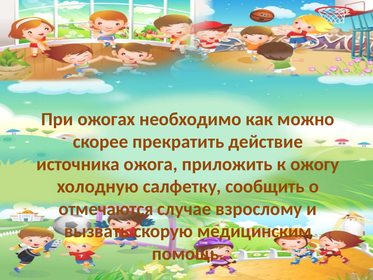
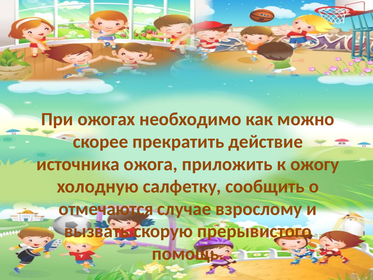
медицинским: медицинским -> прерывистого (254, 231)
